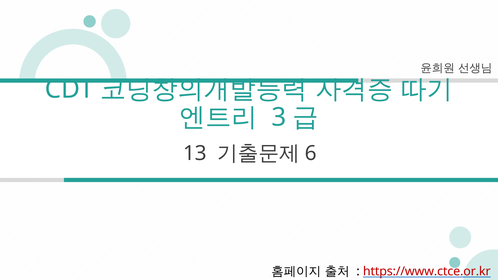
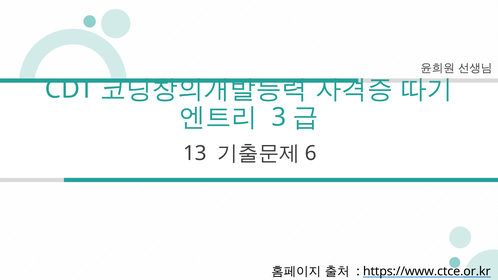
https://www.ctce.or.kr colour: red -> black (427, 271)
